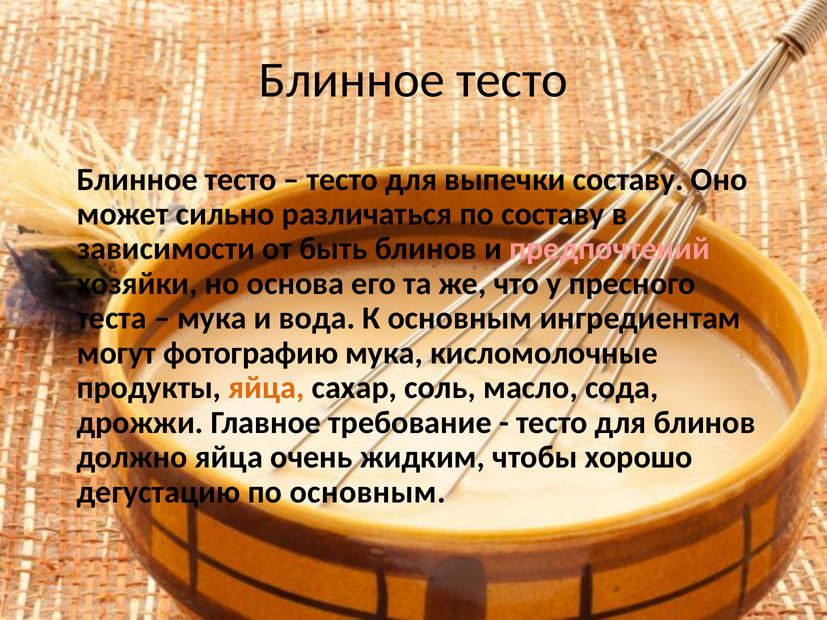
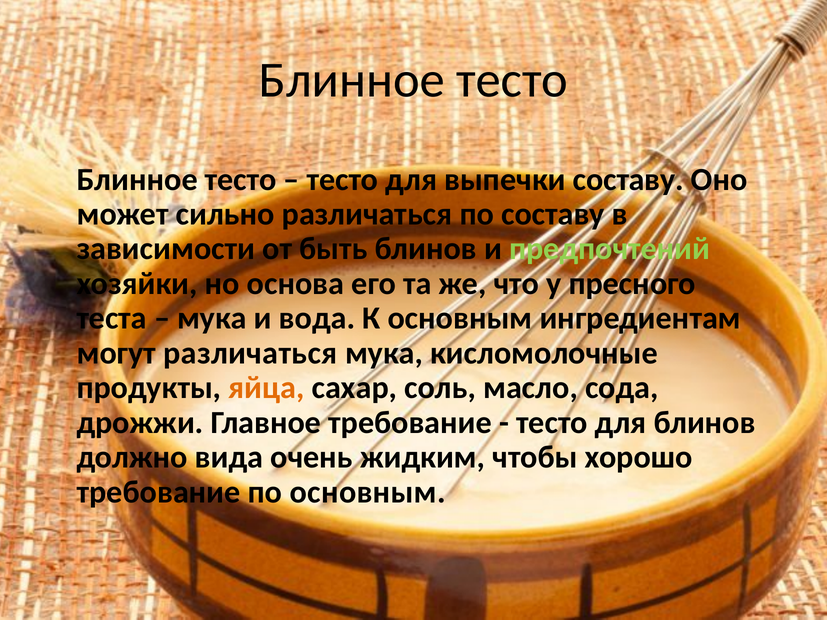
предпочтений colour: pink -> light green (610, 249)
могут фотографию: фотографию -> различаться (250, 353)
должно яйца: яйца -> вида (229, 457)
дегустацию: дегустацию -> требование (159, 492)
